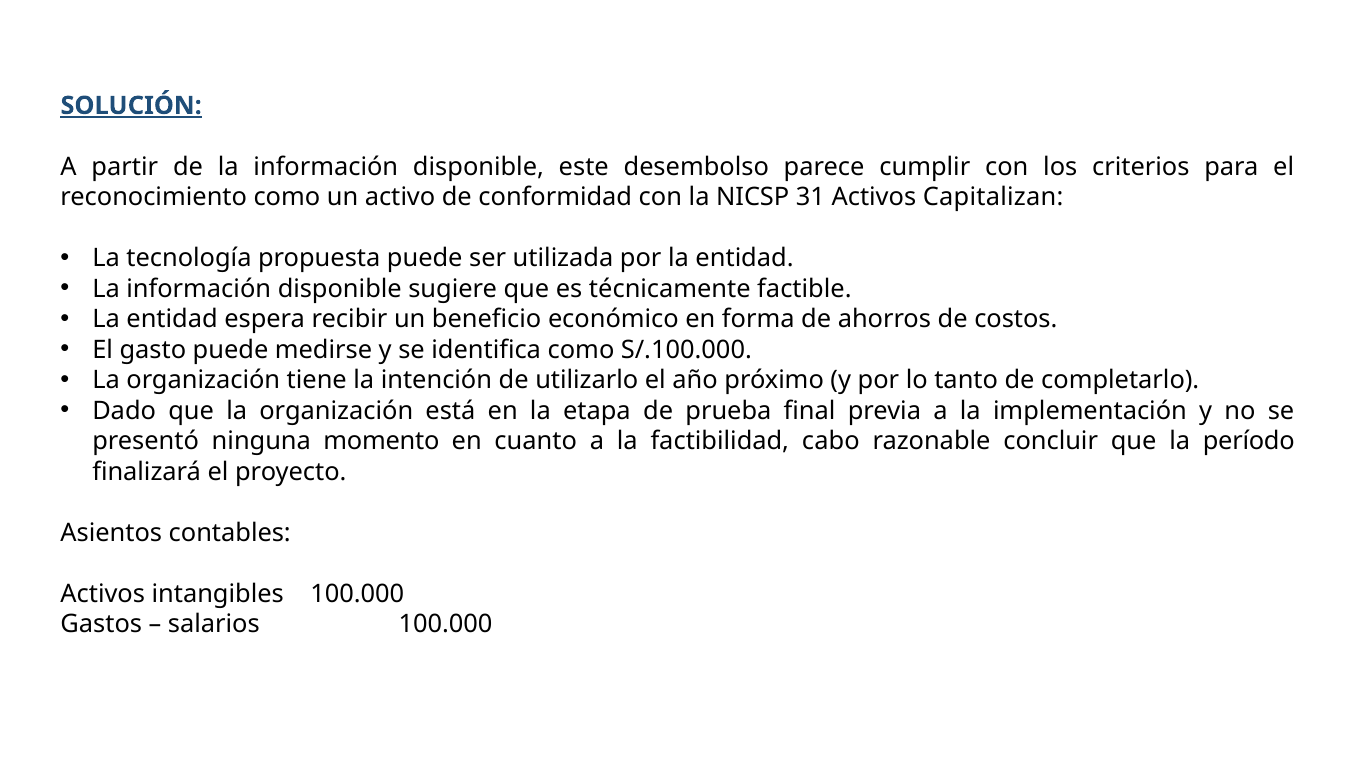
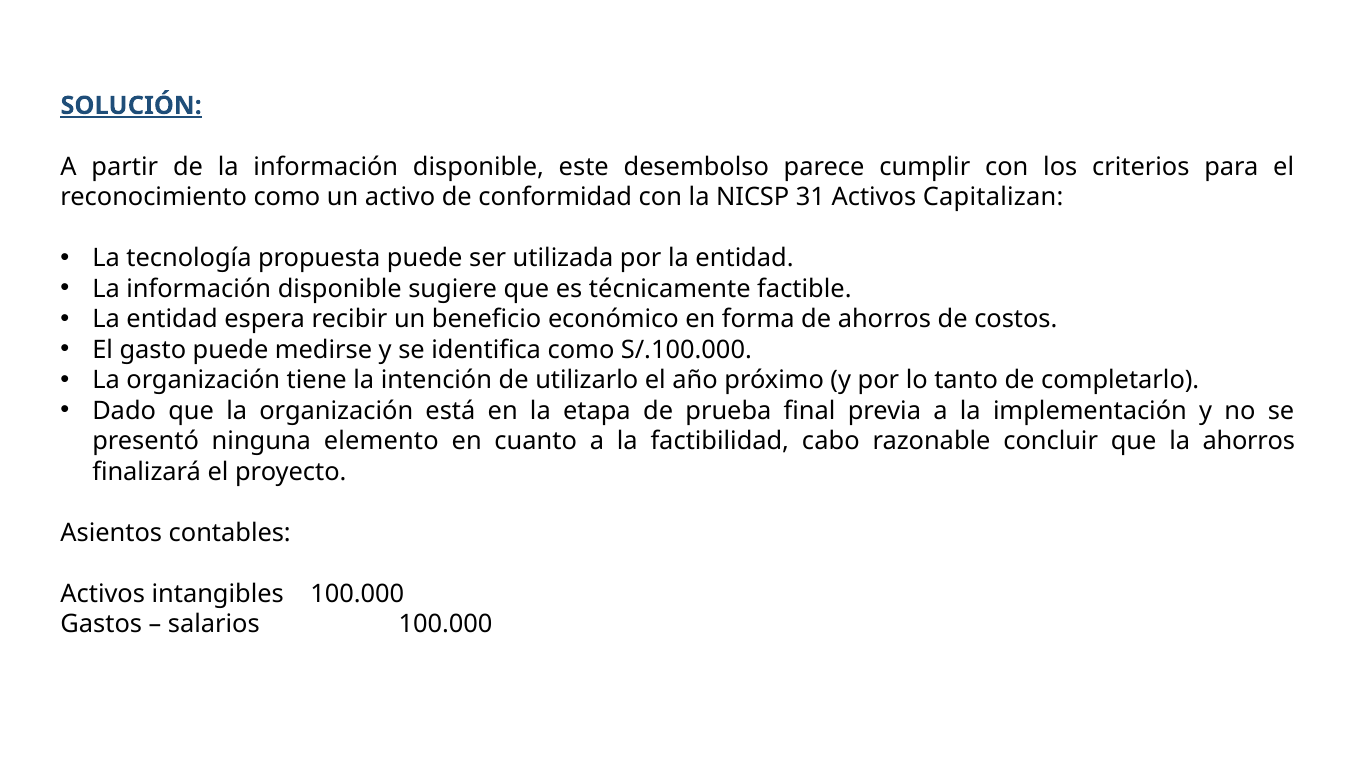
momento: momento -> elemento (381, 441)
la período: período -> ahorros (1249, 441)
